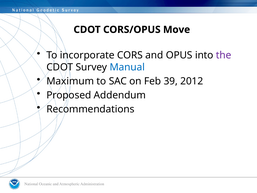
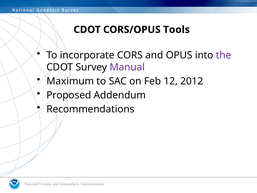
Move: Move -> Tools (176, 30)
Manual colour: blue -> purple (127, 67)
39: 39 -> 12 (171, 81)
